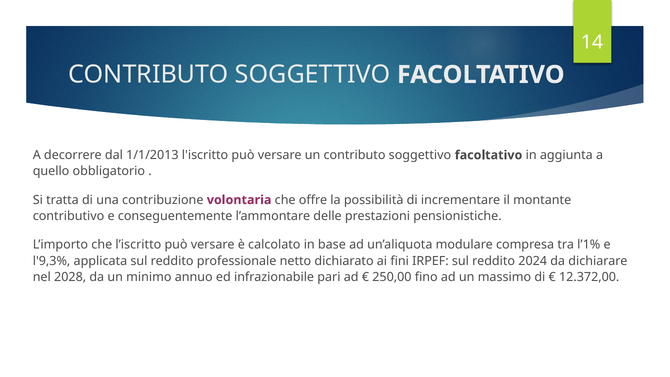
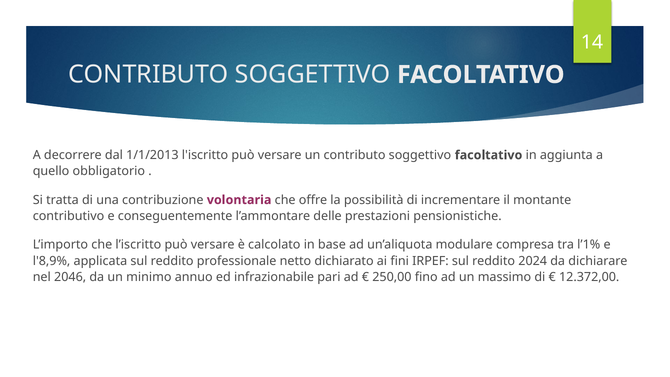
l'9,3%: l'9,3% -> l'8,9% (52, 261)
2028: 2028 -> 2046 (70, 277)
